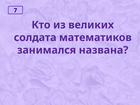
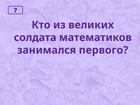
названа: названа -> первого (104, 50)
